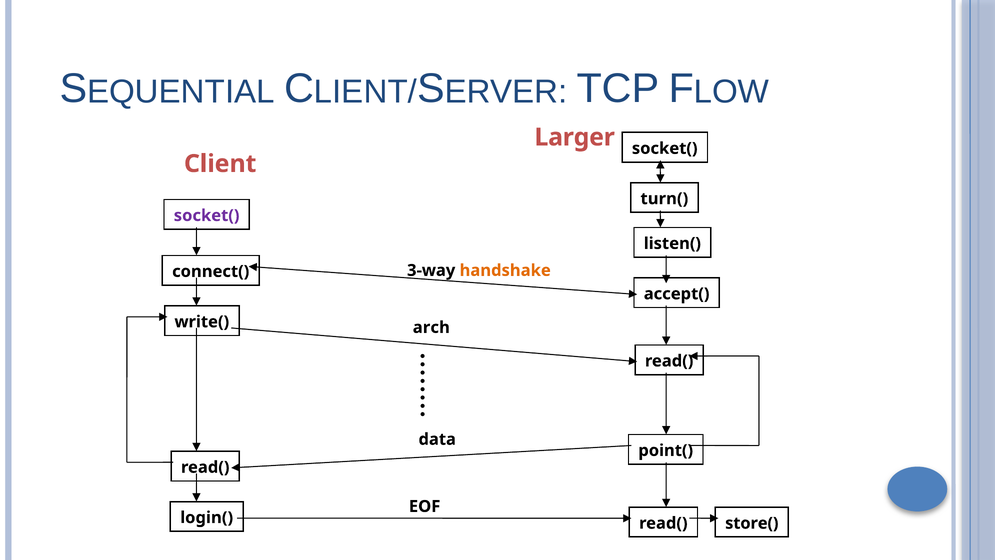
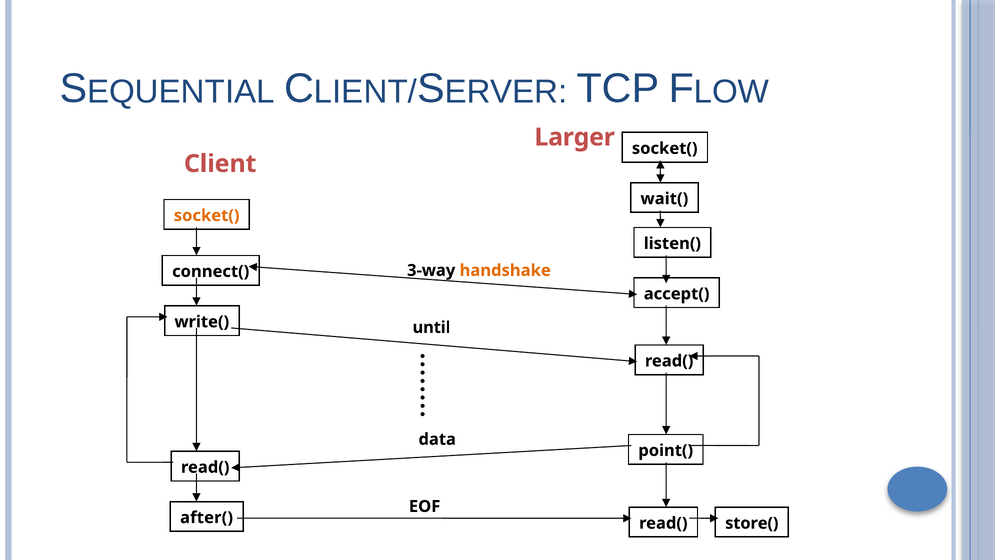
turn(: turn( -> wait( (664, 199)
socket( colour: purple -> orange (207, 215)
arch: arch -> until (431, 327)
login(: login( -> after( (207, 517)
